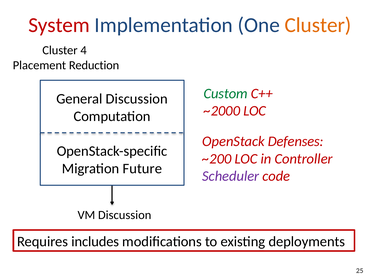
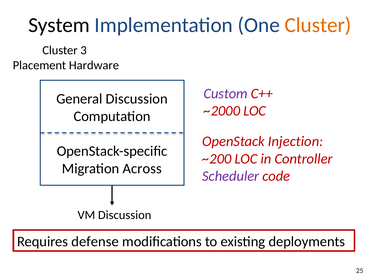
System colour: red -> black (59, 25)
4: 4 -> 3 (84, 50)
Reduction: Reduction -> Hardware (94, 65)
Custom colour: green -> purple (226, 93)
Defenses: Defenses -> Injection (296, 141)
Future: Future -> Across (142, 168)
includes: includes -> defense (95, 241)
